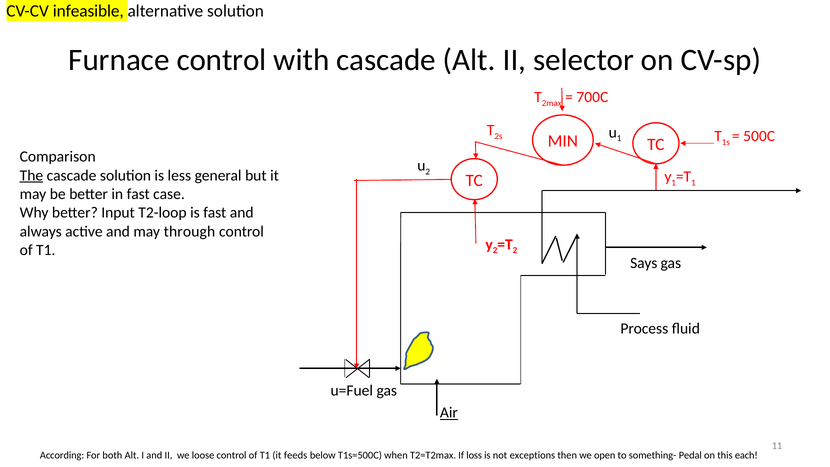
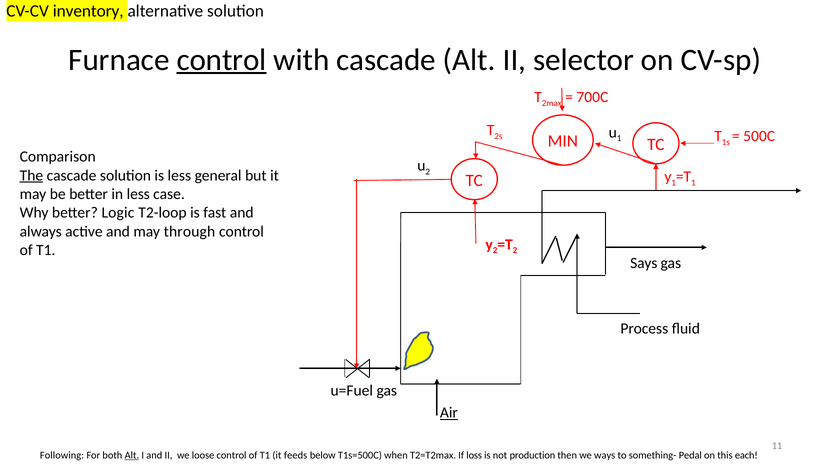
infeasible: infeasible -> inventory (88, 11)
control underline: none -> present (222, 60)
in fast: fast -> less (138, 194)
Input: Input -> Logic (118, 213)
According: According -> Following (62, 455)
Alt underline: none -> present (132, 455)
exceptions: exceptions -> production (532, 455)
open: open -> ways (605, 455)
